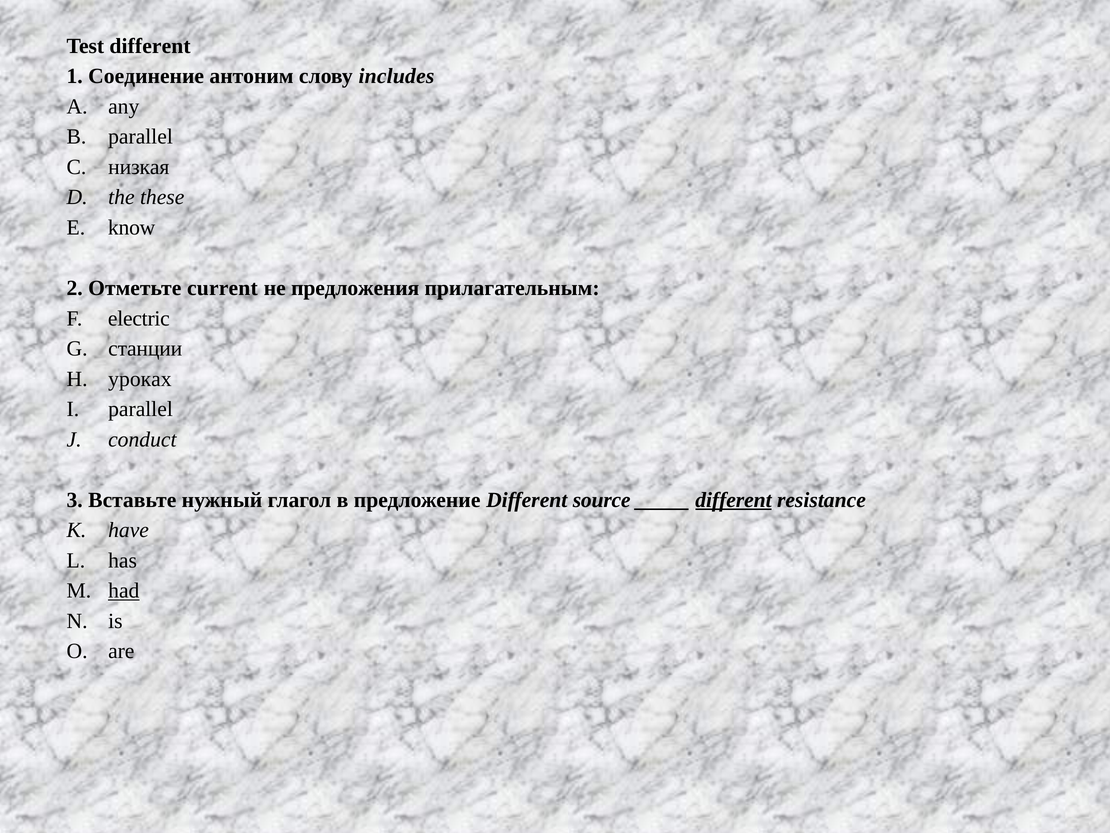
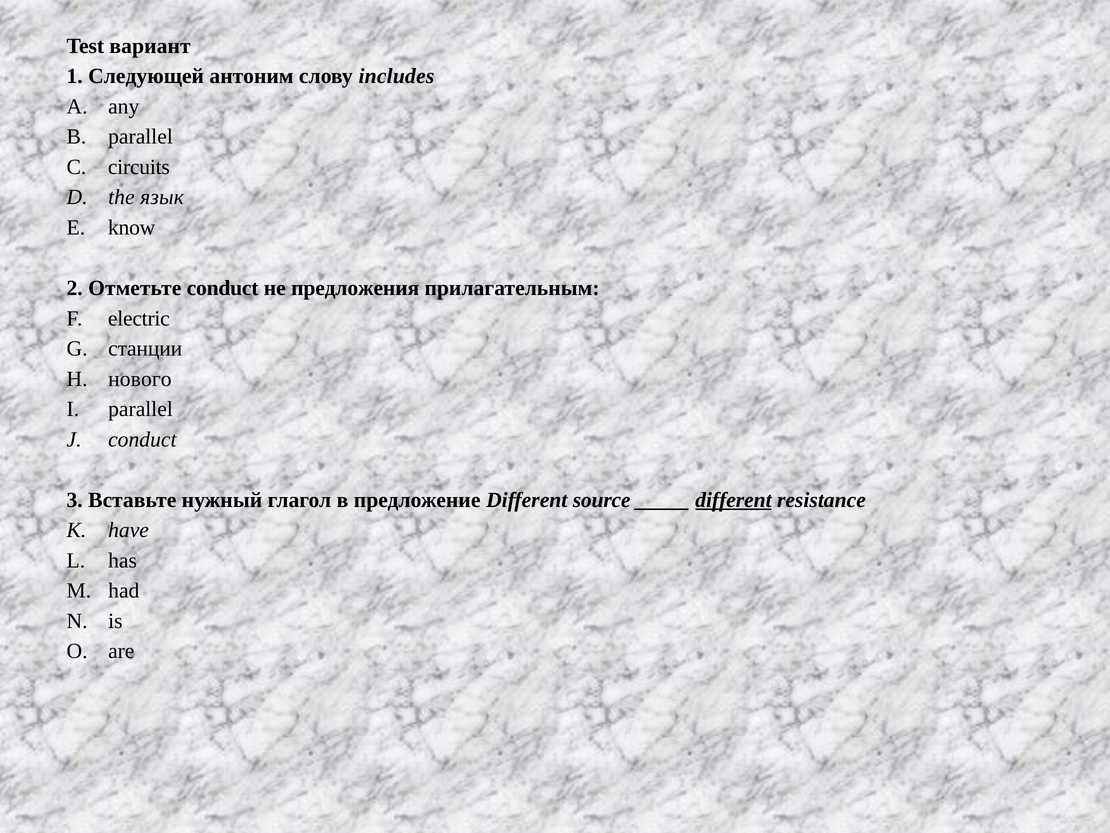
Test different: different -> вариант (150, 46)
Соединение: Соединение -> Следующей (146, 76)
низкая: низкая -> circuits (139, 167)
these: these -> язык (162, 197)
Отметьте current: current -> conduct (223, 288)
уроках: уроках -> нового (140, 379)
had underline: present -> none (124, 590)
